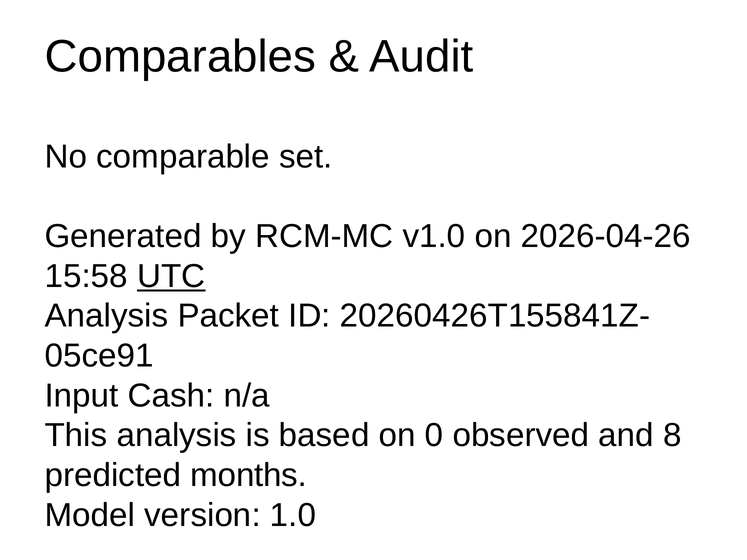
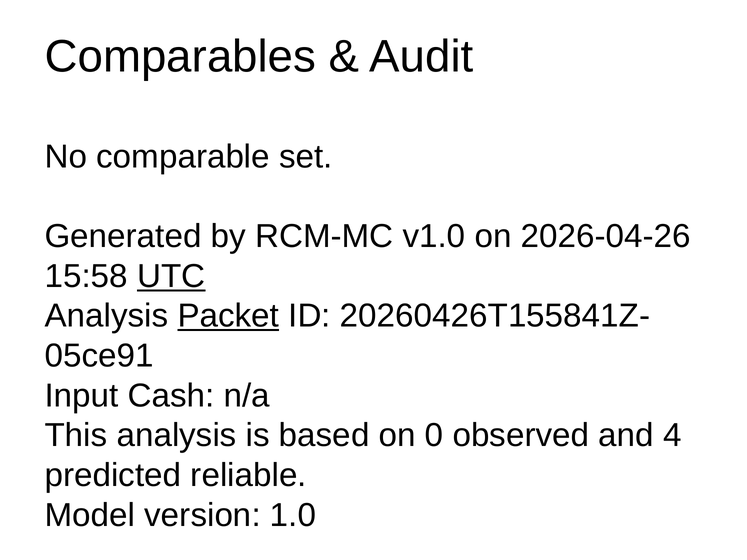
Packet underline: none -> present (228, 316)
8: 8 -> 4 (672, 436)
months: months -> reliable (249, 475)
